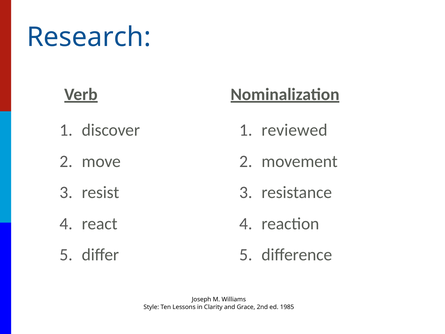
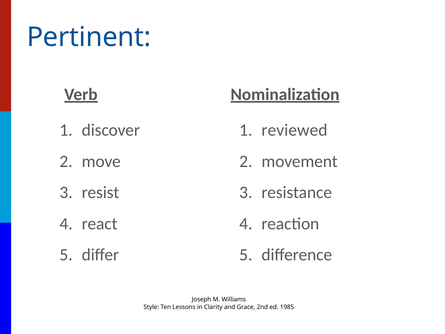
Research: Research -> Pertinent (89, 37)
